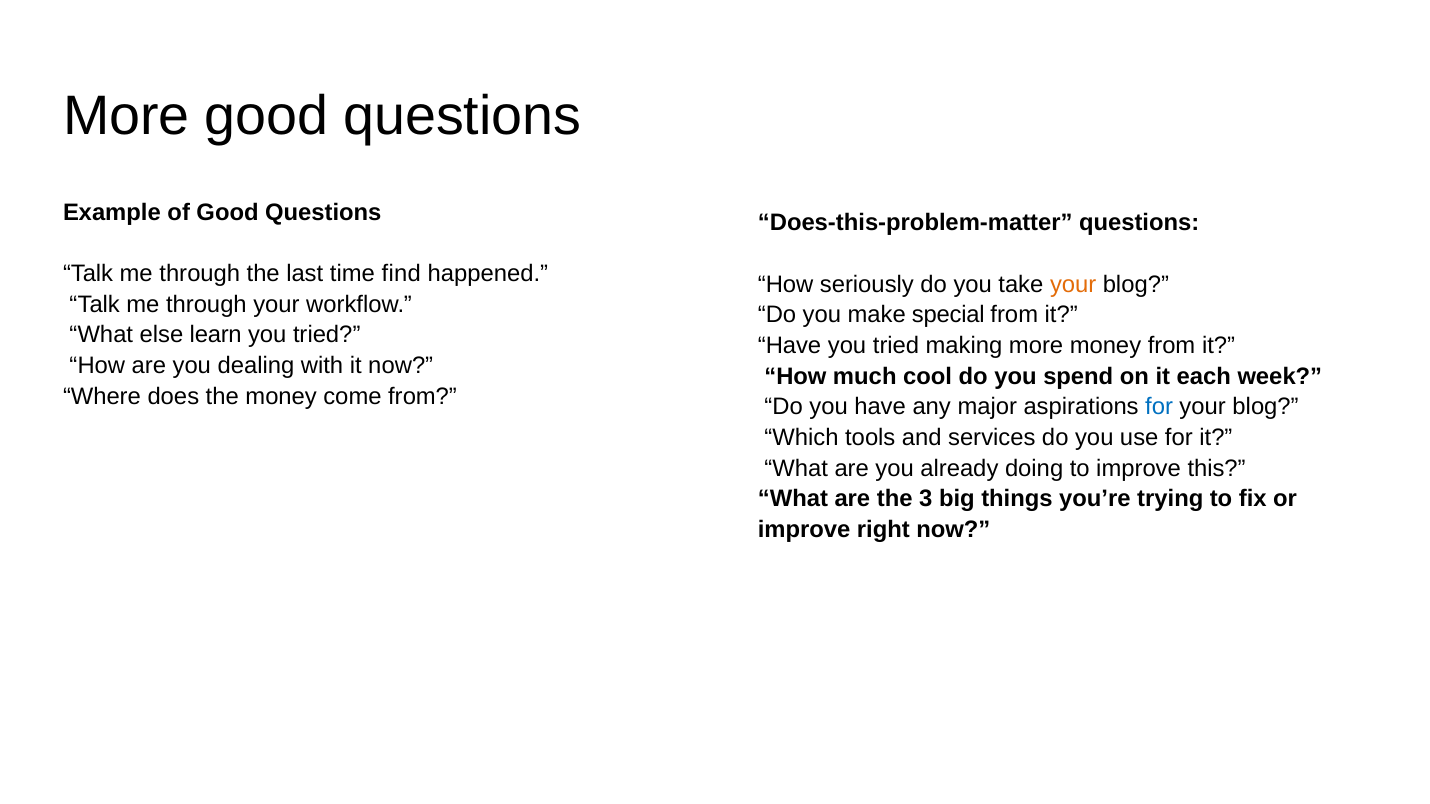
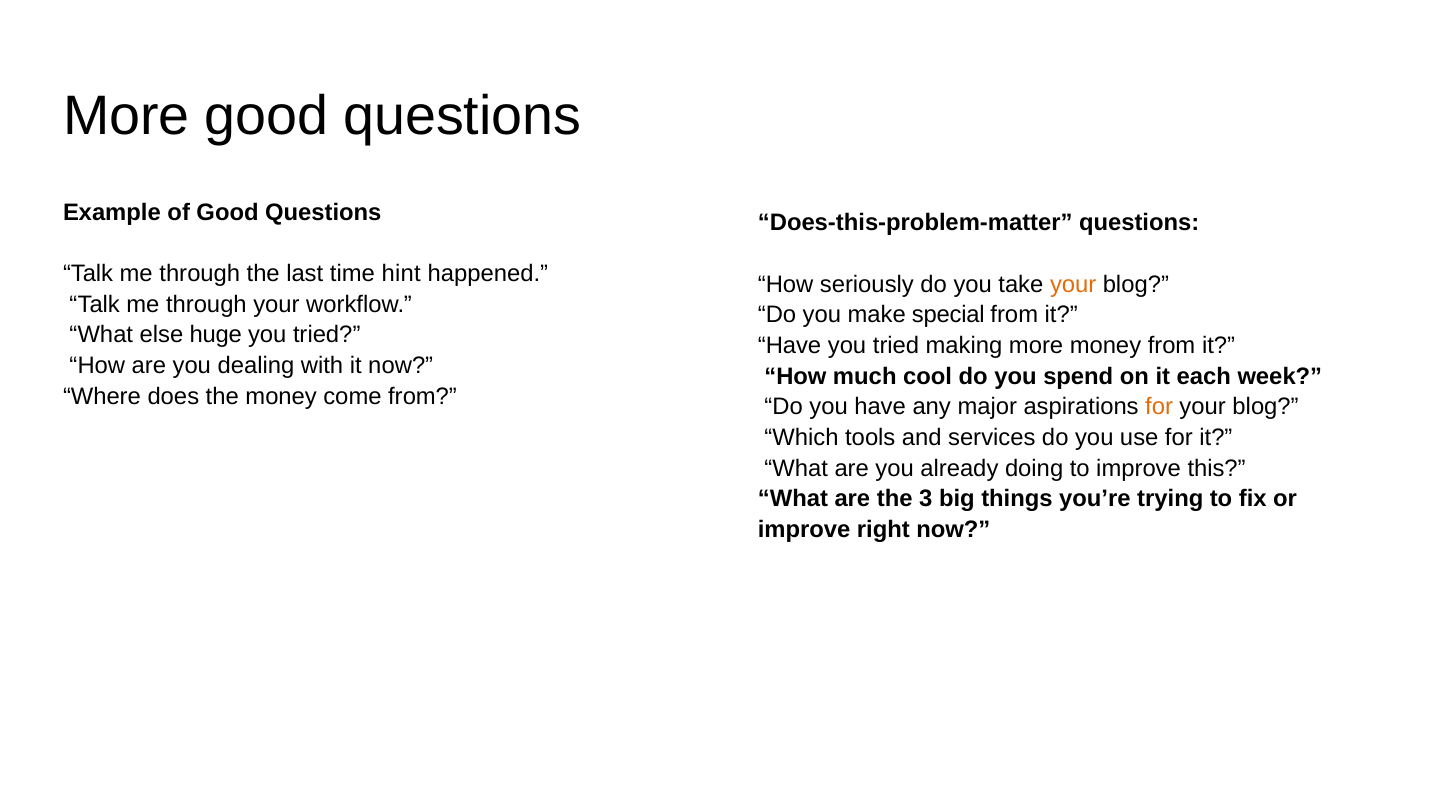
find: find -> hint (401, 274)
learn: learn -> huge (216, 335)
for colour: blue -> orange (1159, 407)
